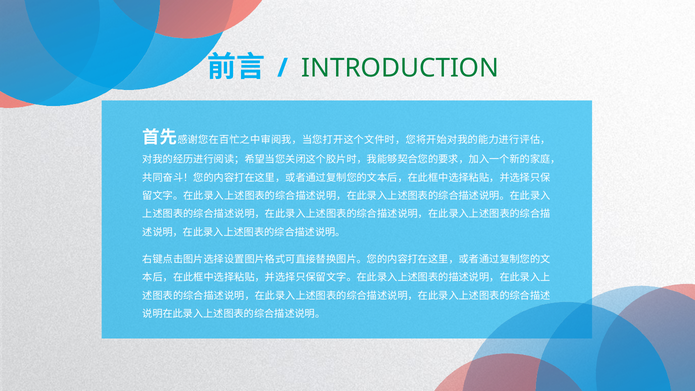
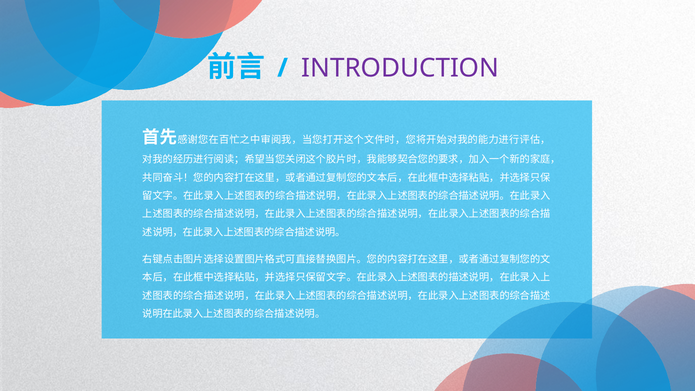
INTRODUCTION colour: green -> purple (400, 68)
